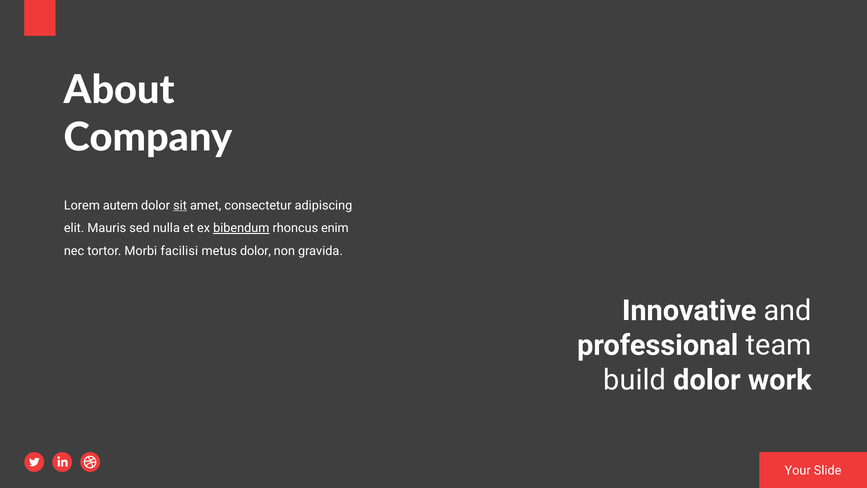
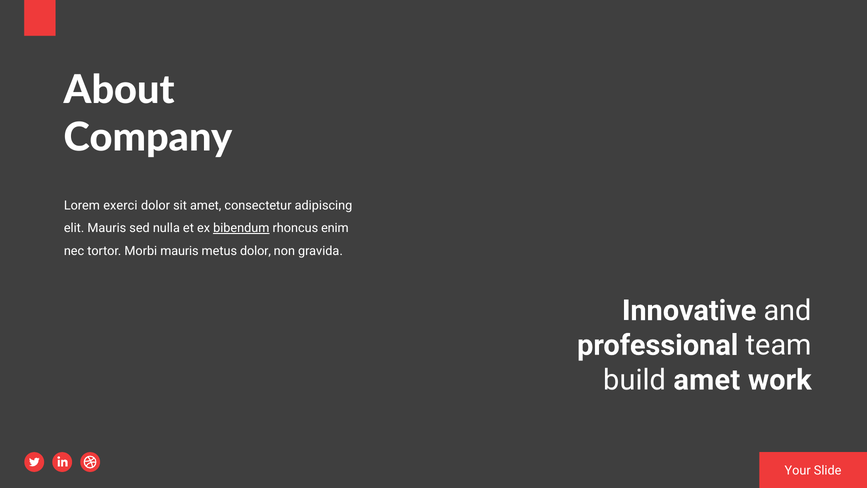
autem: autem -> exerci (120, 205)
sit underline: present -> none (180, 205)
Morbi facilisi: facilisi -> mauris (179, 251)
build dolor: dolor -> amet (707, 380)
